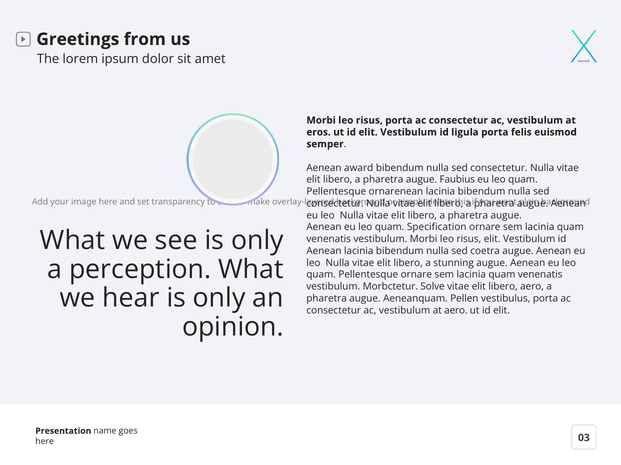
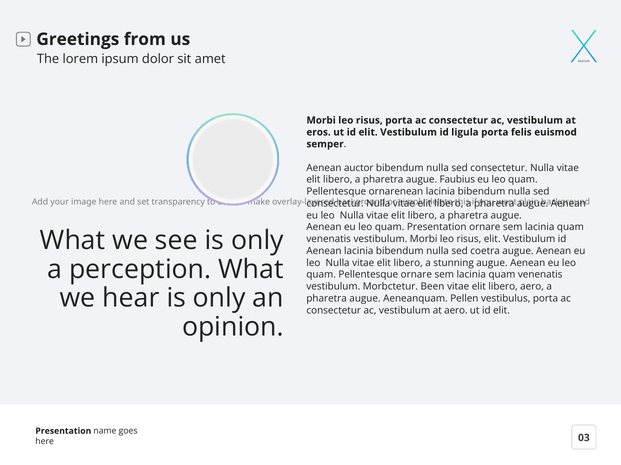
award: award -> auctor (359, 168)
quam Specification: Specification -> Presentation (437, 228)
Solve: Solve -> Been (432, 287)
